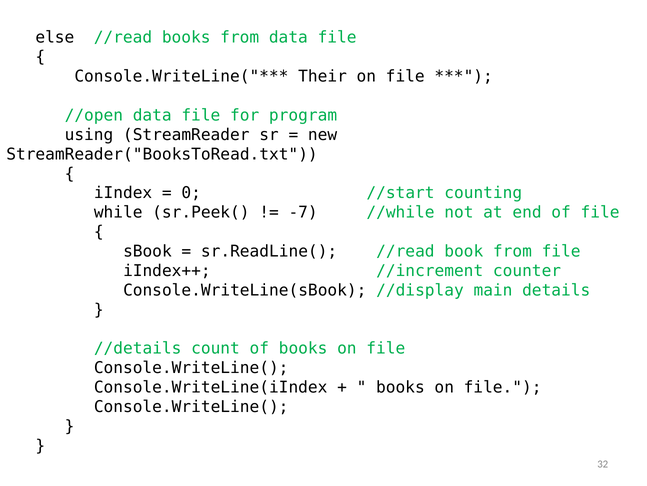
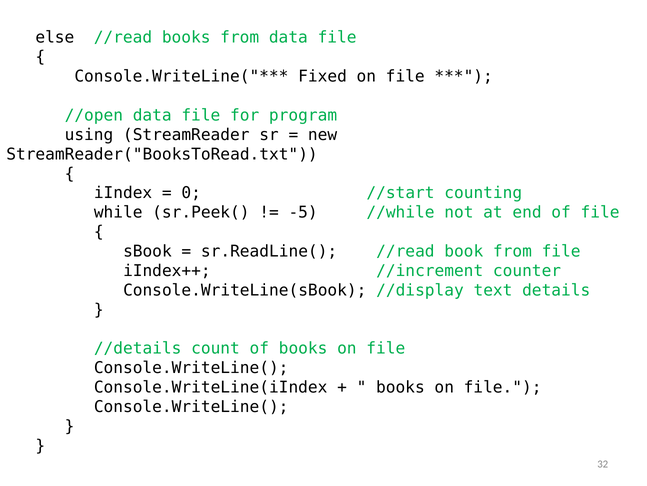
Their: Their -> Fixed (323, 76)
-7: -7 -> -5 (303, 212)
main: main -> text (493, 290)
